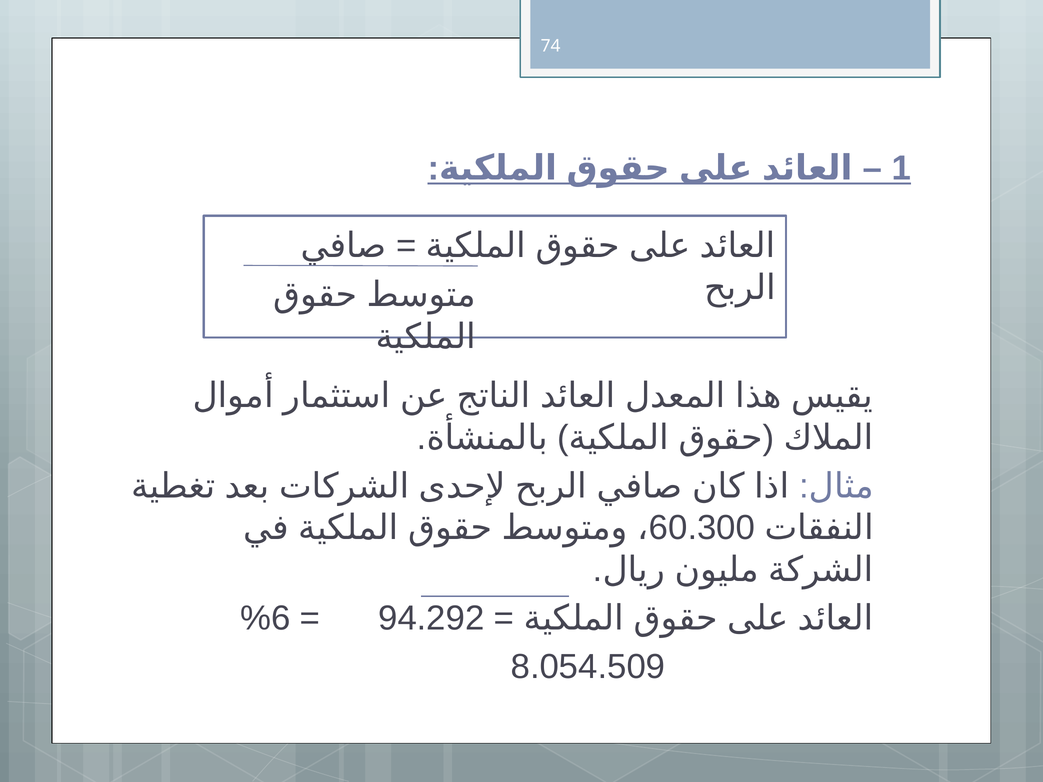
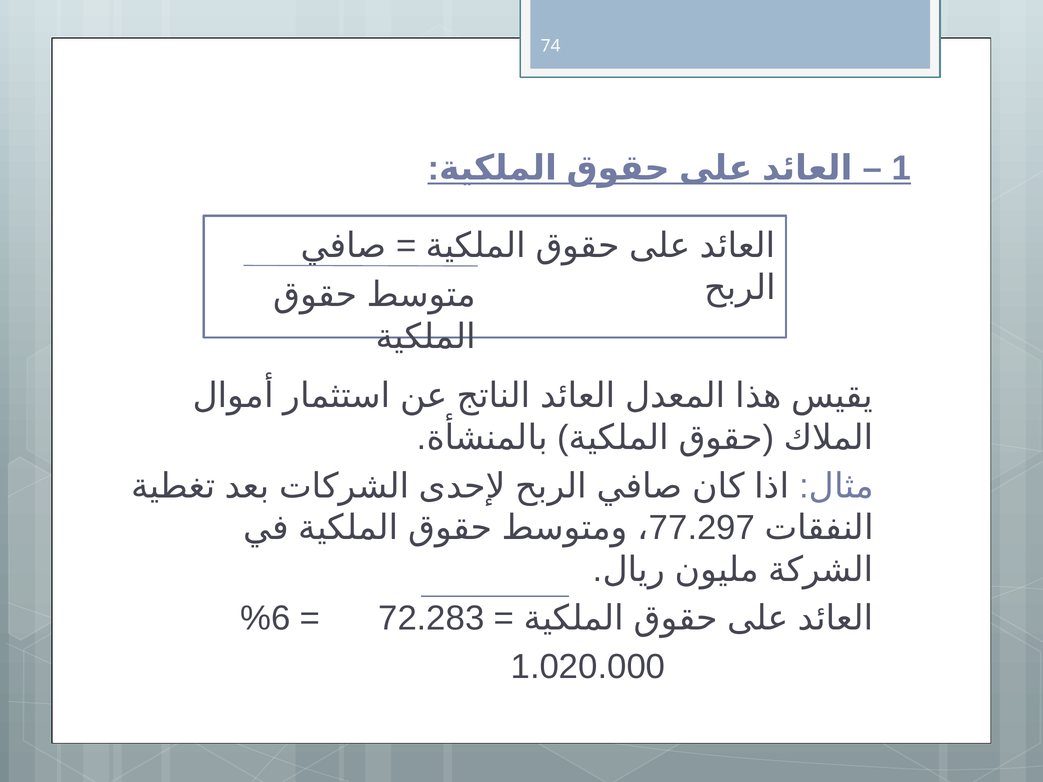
60.300: 60.300 -> 77.297 (702, 528)
94.292: 94.292 -> 72.283 (431, 618)
8.054.509: 8.054.509 -> 1.020.000 (588, 667)
